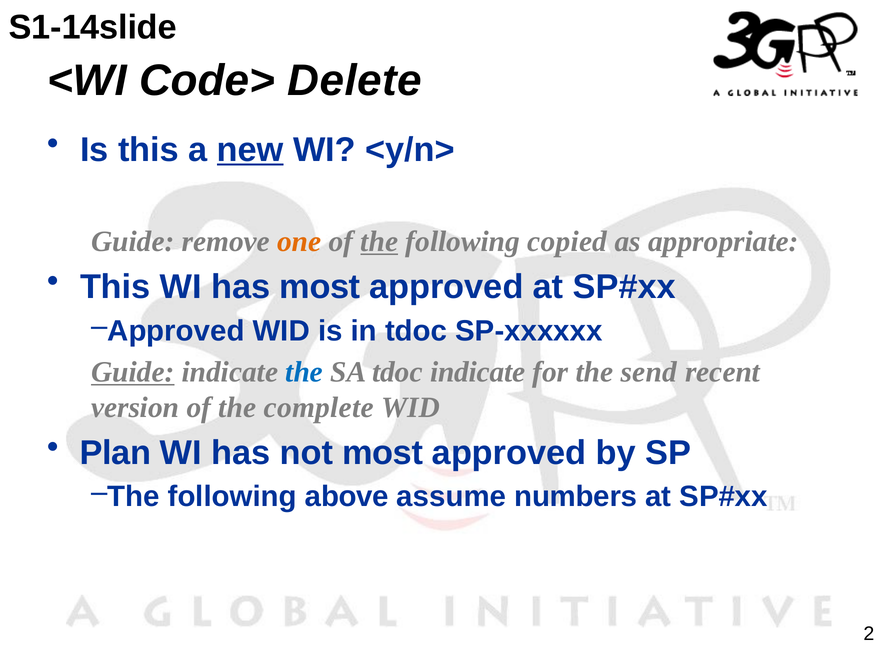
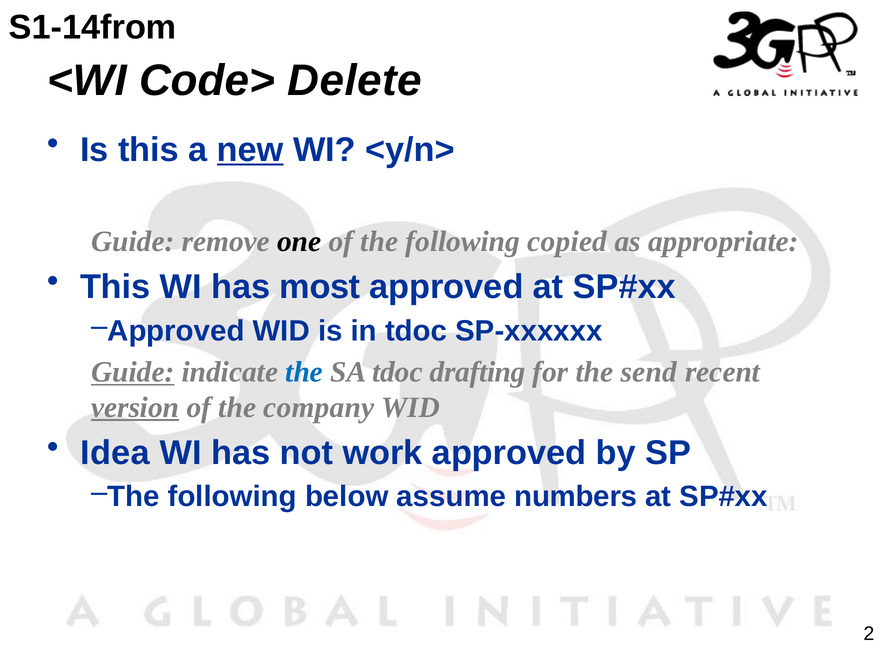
S1-14slide: S1-14slide -> S1-14from (93, 27)
one colour: orange -> black (299, 242)
the underline: present -> none (379, 242)
tdoc indicate: indicate -> drafting (478, 372)
version underline: none -> present (135, 408)
complete: complete -> company (319, 408)
Plan: Plan -> Idea (115, 453)
not most: most -> work (383, 453)
above: above -> below (347, 497)
